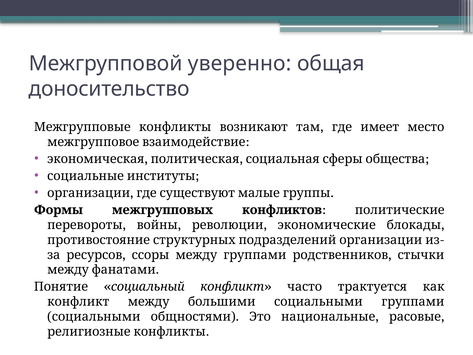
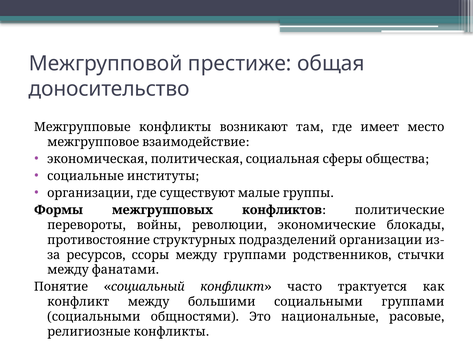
уверенно: уверенно -> престиже (240, 63)
